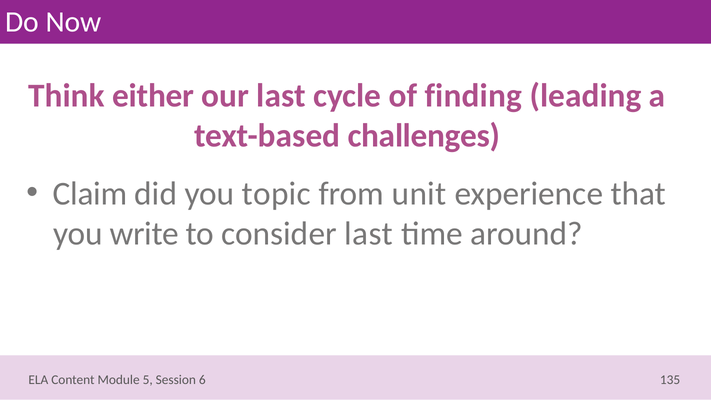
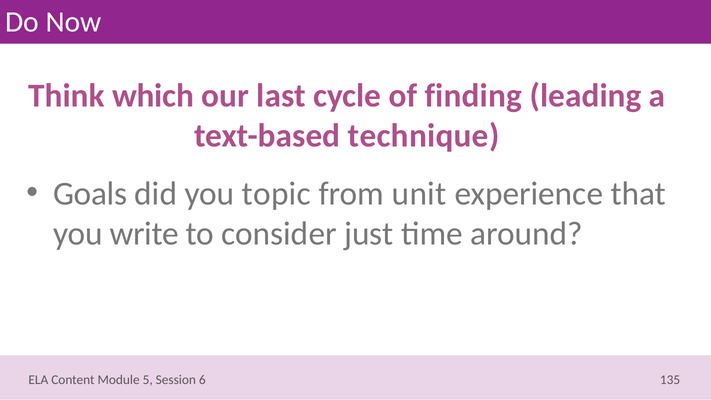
either: either -> which (153, 96)
challenges: challenges -> technique (424, 136)
Claim: Claim -> Goals (90, 194)
consider last: last -> just (369, 234)
